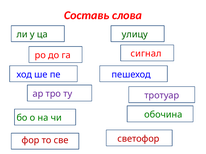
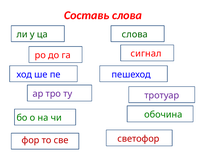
улицу: улицу -> слова (135, 35)
